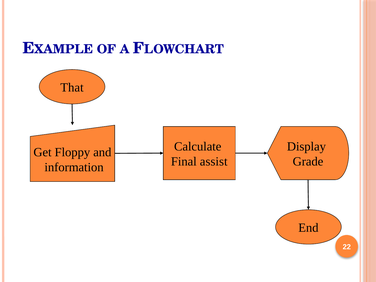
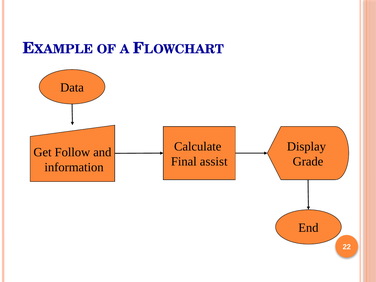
That: That -> Data (72, 88)
Floppy: Floppy -> Follow (72, 152)
